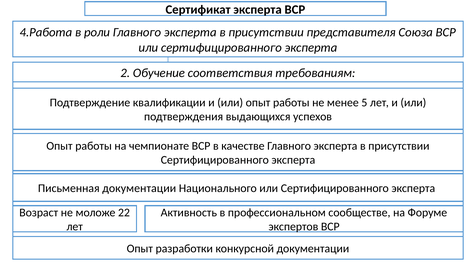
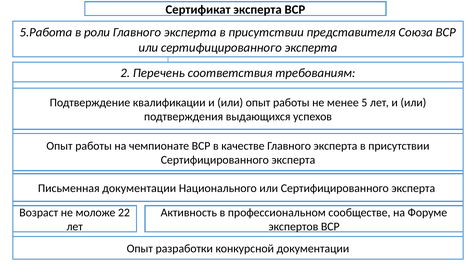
4.Работа: 4.Работа -> 5.Работа (46, 32)
Обучение: Обучение -> Перечень (159, 73)
